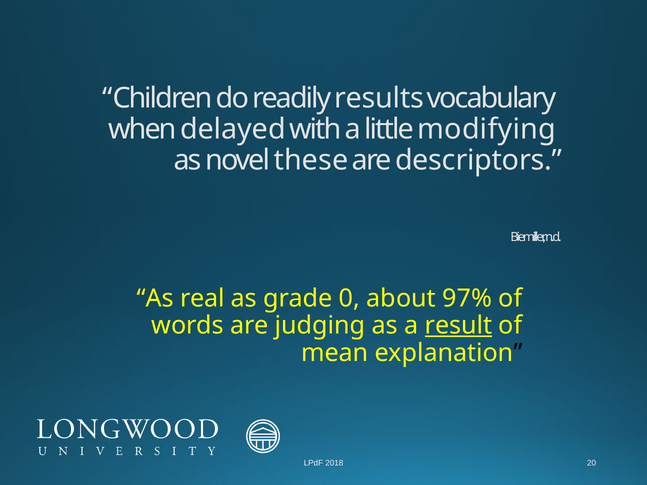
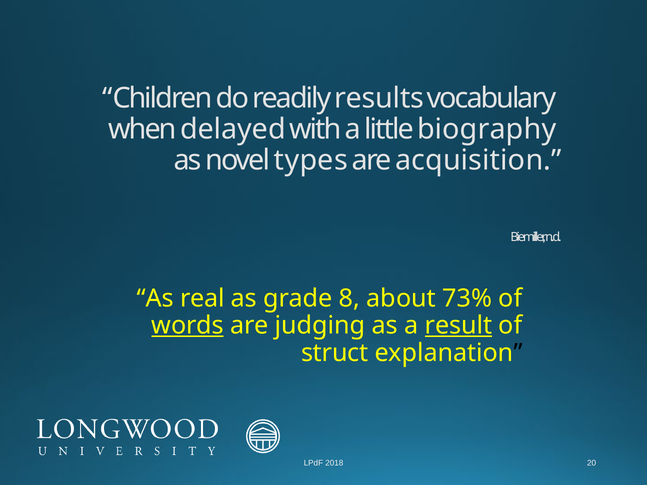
modifying: modifying -> biography (487, 129)
these: these -> types (311, 160)
descriptors: descriptors -> acquisition (478, 160)
0: 0 -> 8 (349, 299)
97%: 97% -> 73% (467, 299)
words underline: none -> present (188, 326)
mean: mean -> struct (335, 353)
